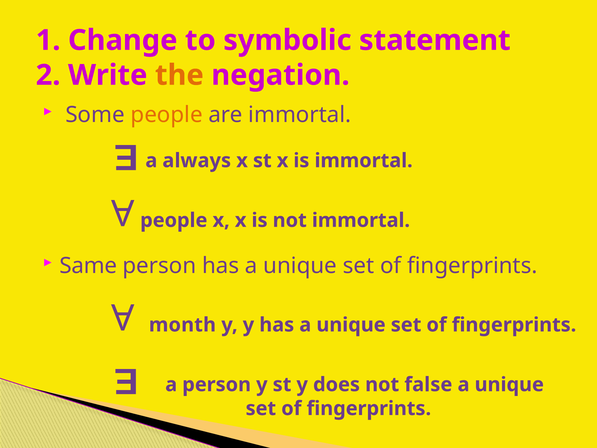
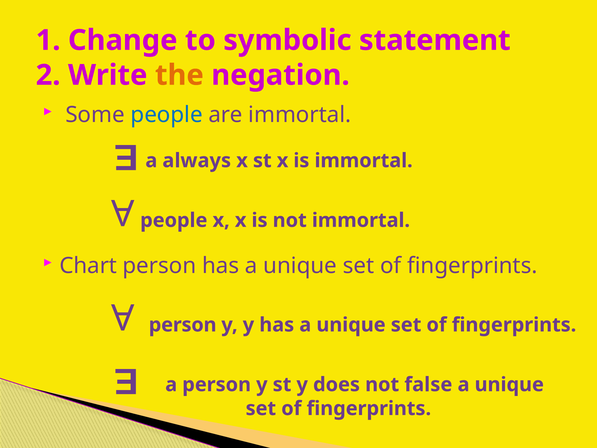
people colour: orange -> blue (167, 115)
Same: Same -> Chart (88, 266)
month: month -> person (183, 325)
